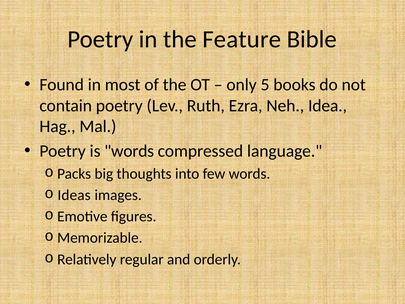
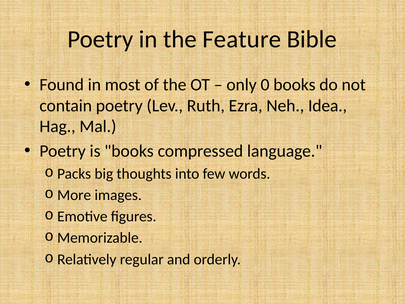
5: 5 -> 0 (265, 85)
is words: words -> books (129, 151)
Ideas: Ideas -> More (74, 195)
